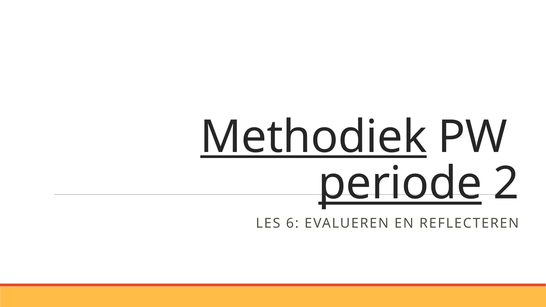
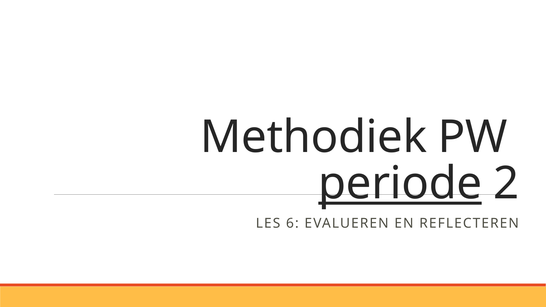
Methodiek underline: present -> none (314, 137)
